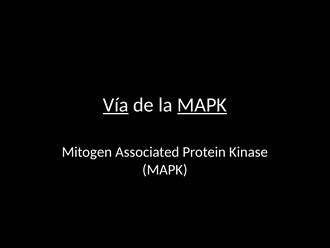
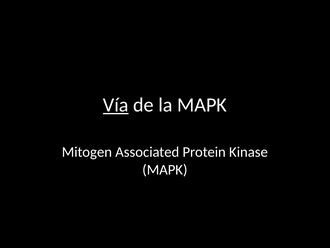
MAPK underline: present -> none (202, 105)
